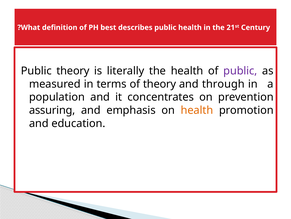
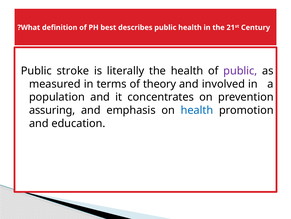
Public theory: theory -> stroke (73, 71)
through: through -> involved (223, 84)
health colour: orange -> blue (197, 110)
